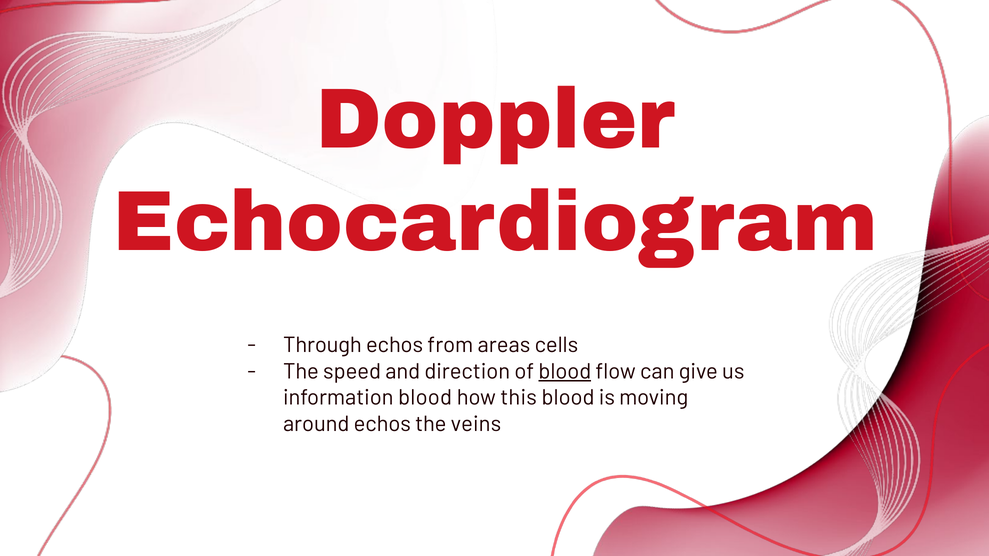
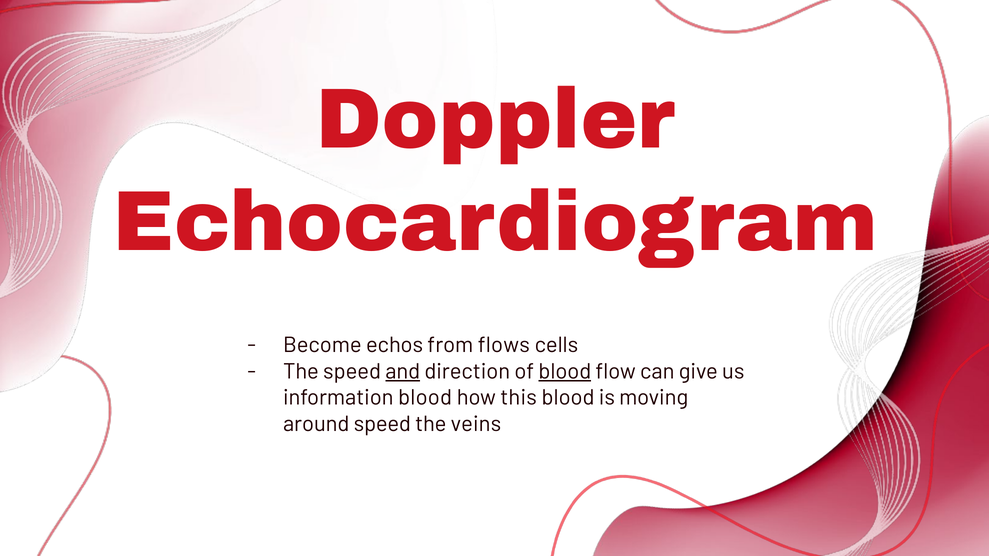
Through: Through -> Become (322, 345)
areas: areas -> flows (504, 345)
and underline: none -> present (403, 372)
around echos: echos -> speed (382, 424)
